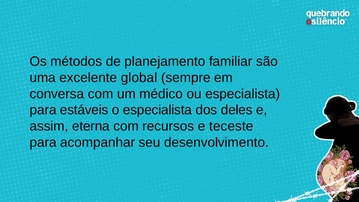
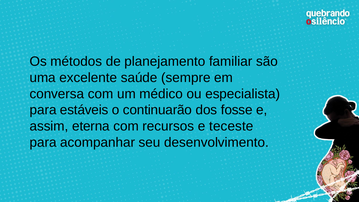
global: global -> saúde (139, 78)
o especialista: especialista -> continuarão (157, 110)
deles: deles -> fosse (237, 110)
